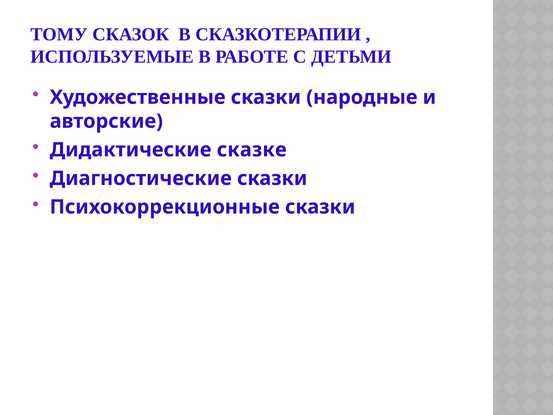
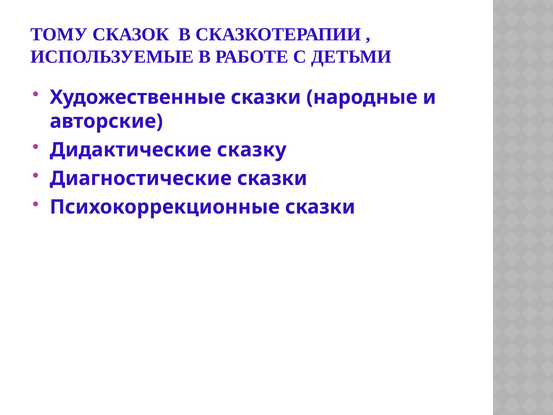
сказке: сказке -> сказку (252, 150)
